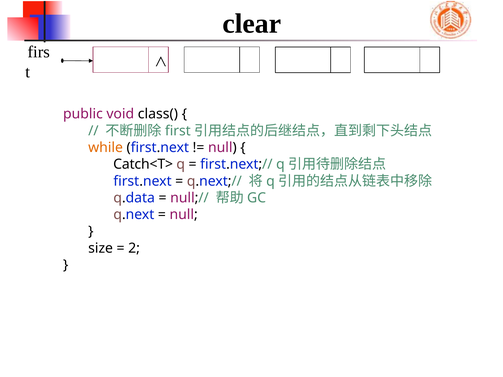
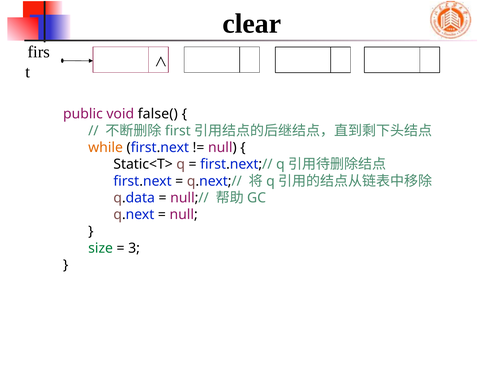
class(: class( -> false( (158, 114)
Catch<T>: Catch<T> -> Static<T> (143, 164)
size colour: black -> green (101, 248)
2: 2 -> 3 (134, 248)
